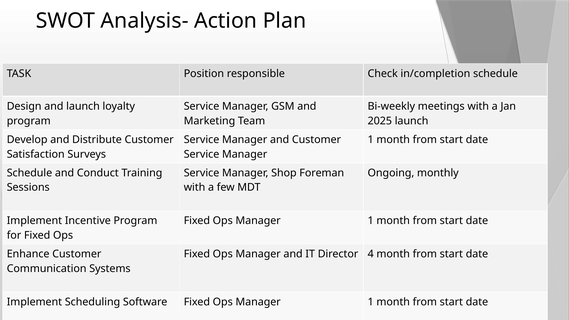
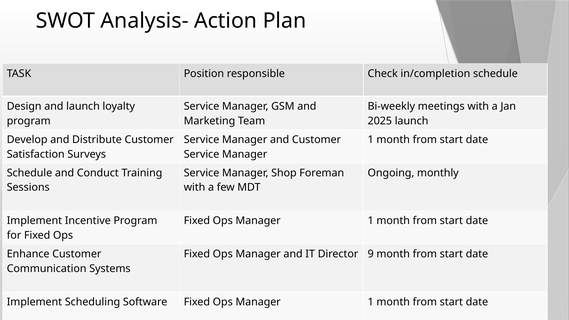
4: 4 -> 9 (371, 254)
